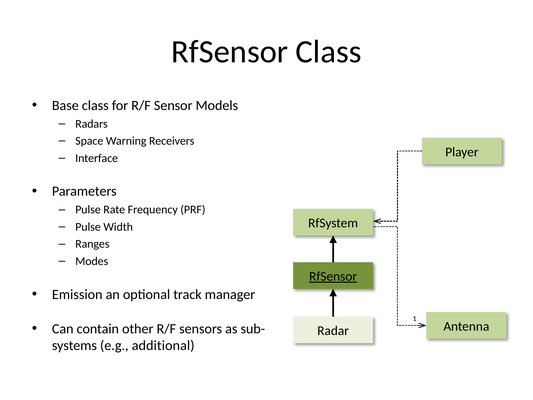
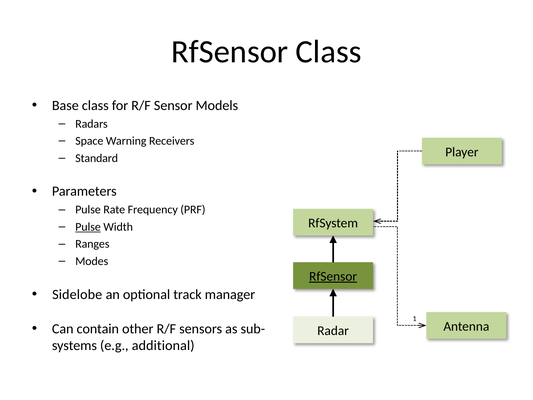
Interface: Interface -> Standard (97, 158)
Pulse underline: none -> present (88, 227)
Emission: Emission -> Sidelobe (77, 294)
